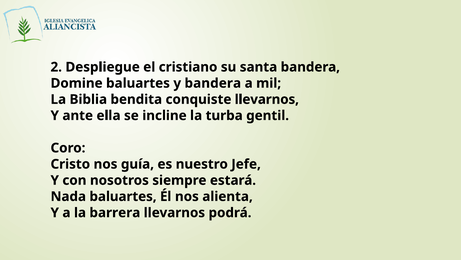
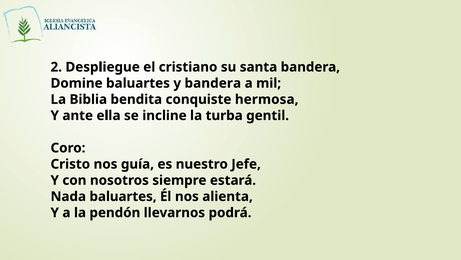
conquiste llevarnos: llevarnos -> hermosa (267, 99)
barrera: barrera -> pendón (115, 212)
